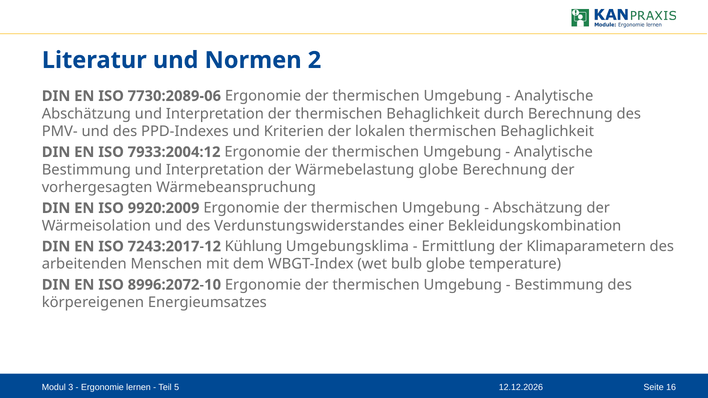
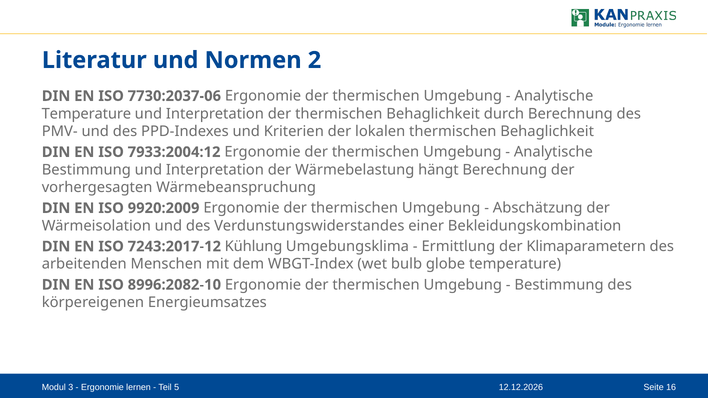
7730:2089-06: 7730:2089-06 -> 7730:2037-06 (174, 96)
Abschätzung: Abschätzung -> Temperature (86, 114)
Wärmebelastung globe: globe -> hängt (438, 170)
8996:2072-10: 8996:2072-10 -> 8996:2082-10 (174, 285)
